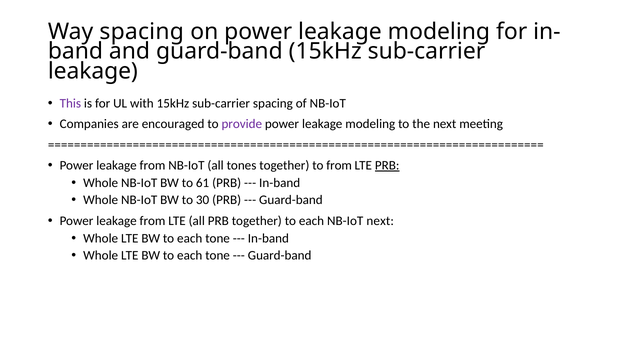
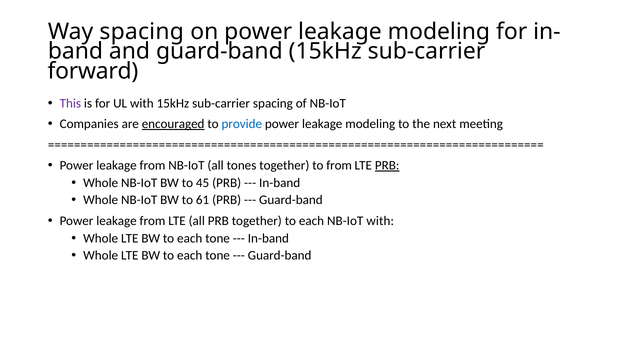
leakage: leakage -> forward (93, 71)
encouraged underline: none -> present (173, 124)
provide colour: purple -> blue (242, 124)
61: 61 -> 45 (203, 183)
30: 30 -> 61 (203, 200)
NB-IoT next: next -> with (380, 221)
